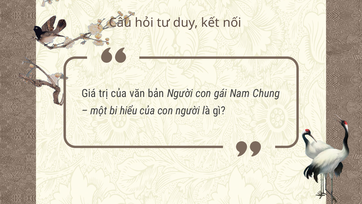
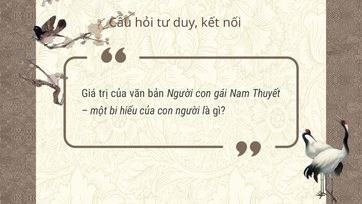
Chung: Chung -> Thuyết (266, 93)
